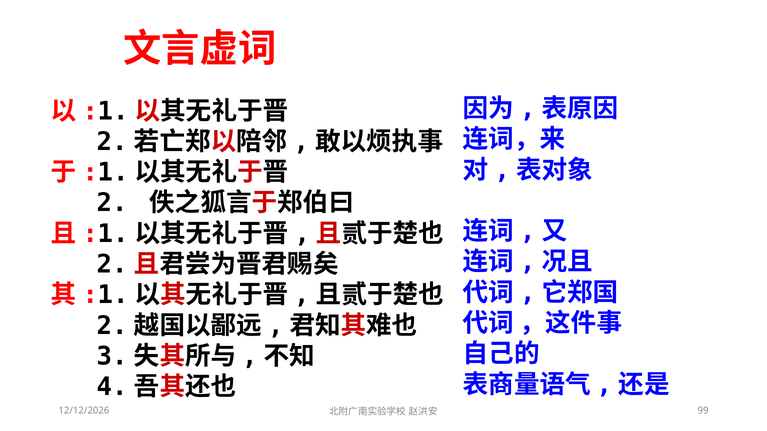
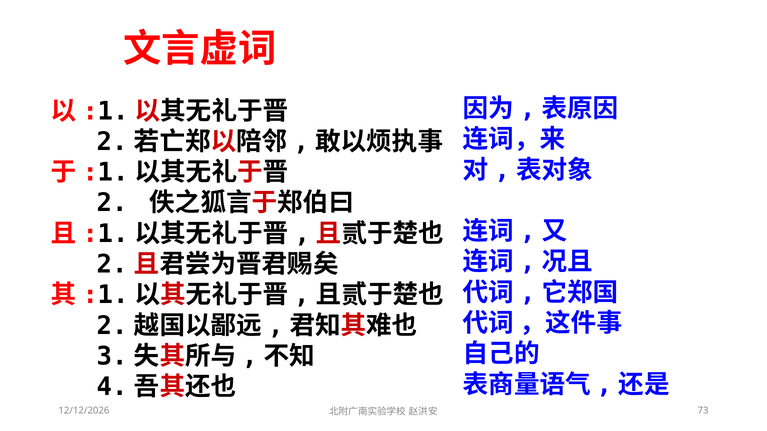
99: 99 -> 73 (703, 411)
